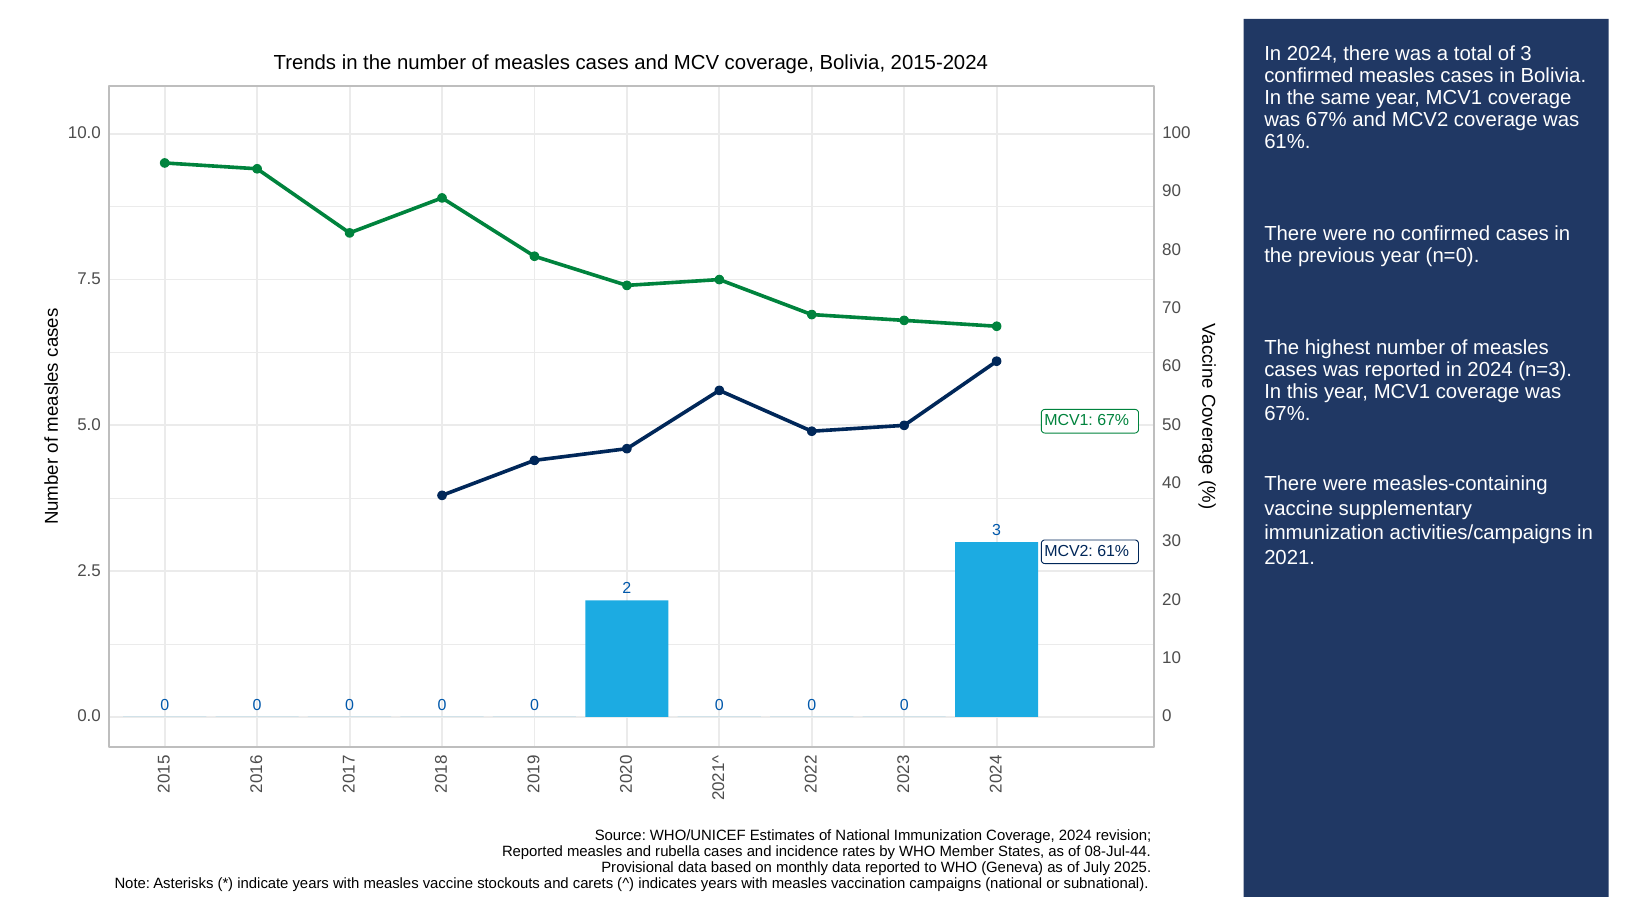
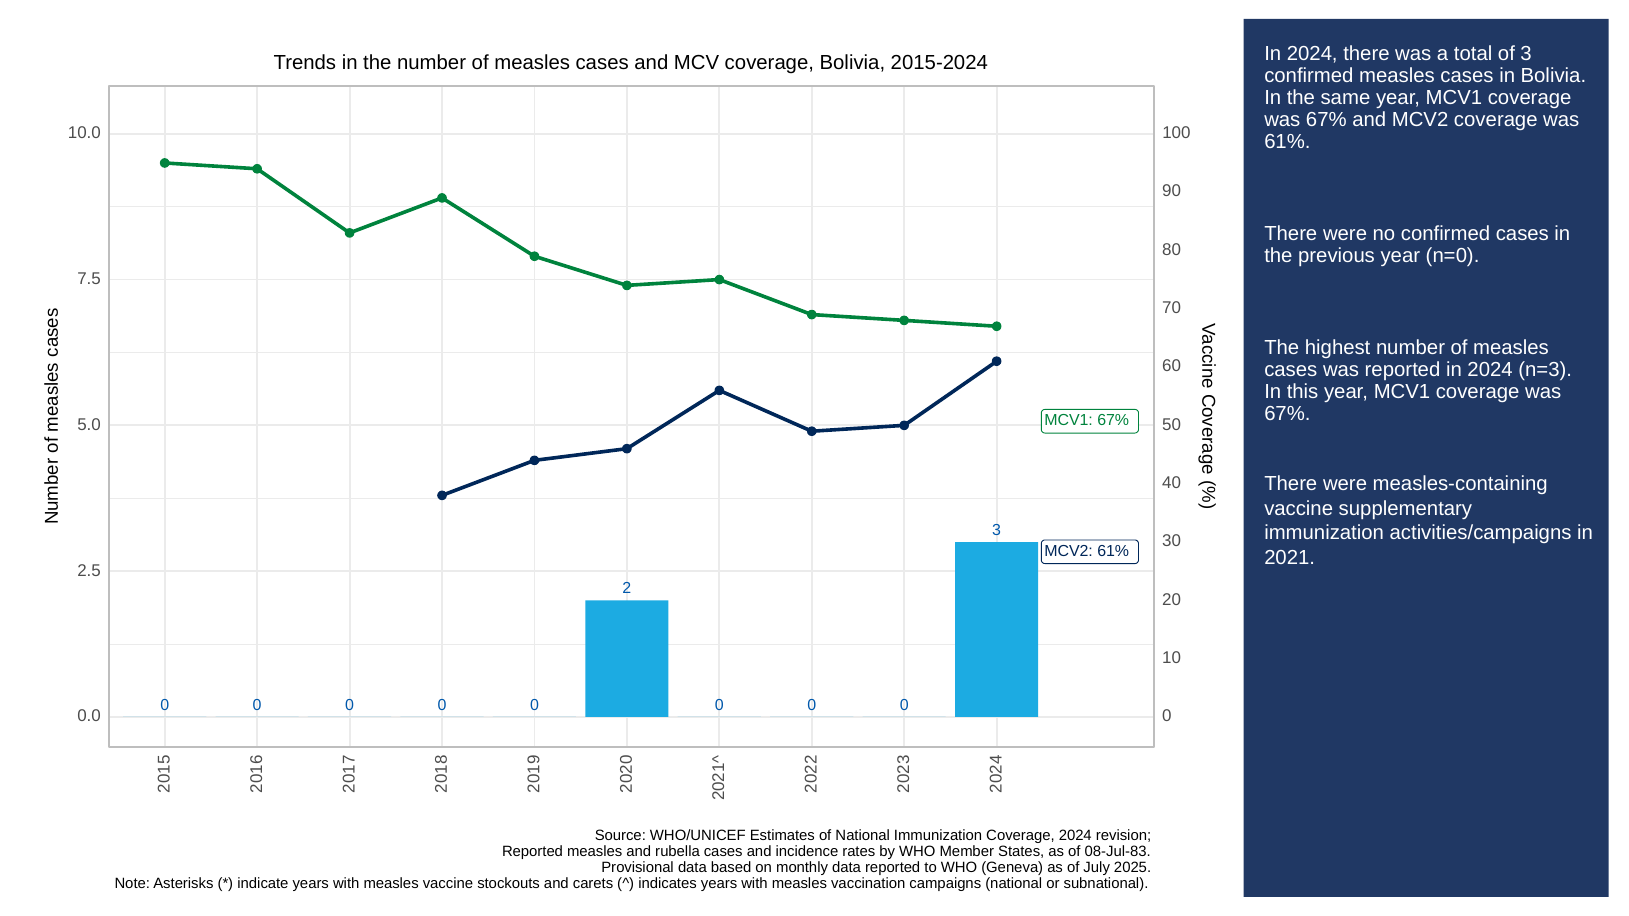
08-Jul-44: 08-Jul-44 -> 08-Jul-83 (1118, 852)
